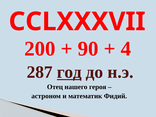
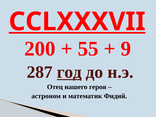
CCLXXXVII underline: none -> present (77, 22)
90: 90 -> 55 (88, 49)
4: 4 -> 9 (126, 49)
